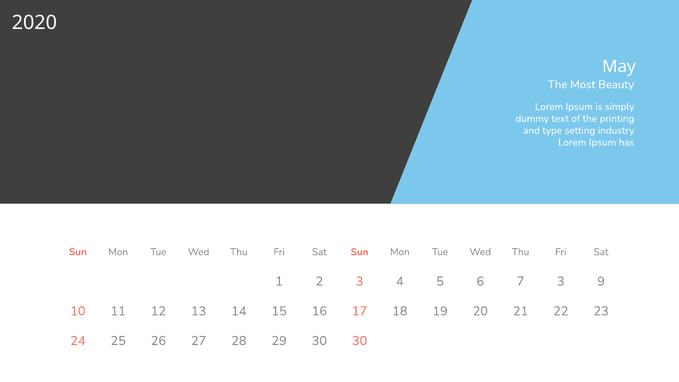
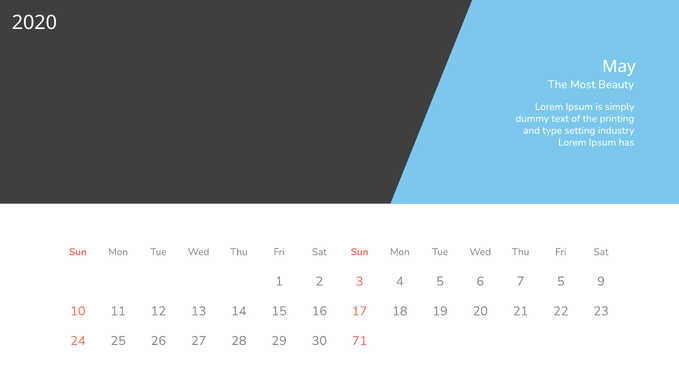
7 3: 3 -> 5 (561, 281)
30 30: 30 -> 71 (360, 341)
